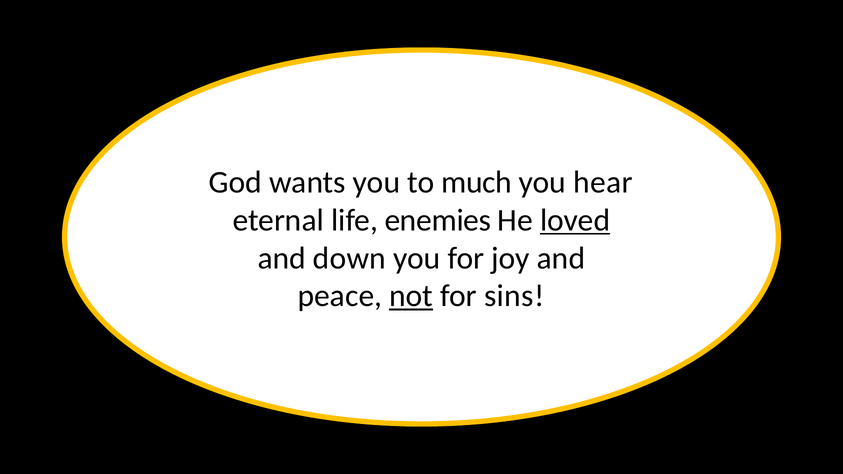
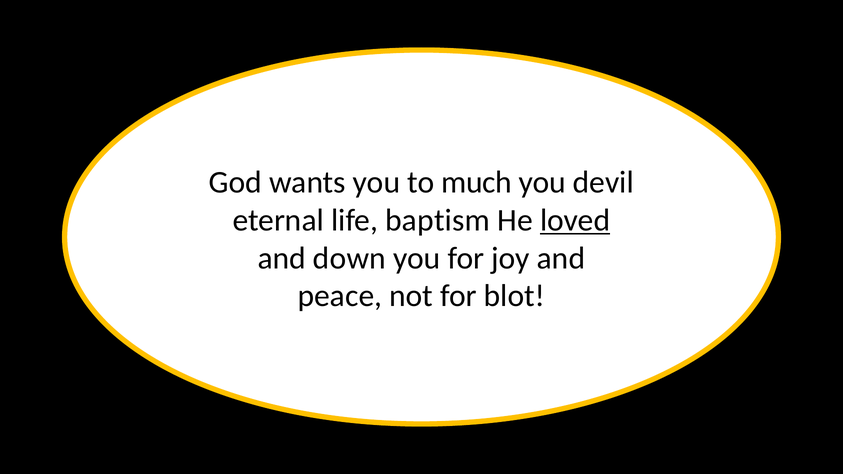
hear: hear -> devil (603, 182)
enemies: enemies -> baptism (438, 220)
not underline: present -> none (411, 296)
sins: sins -> blot (514, 296)
